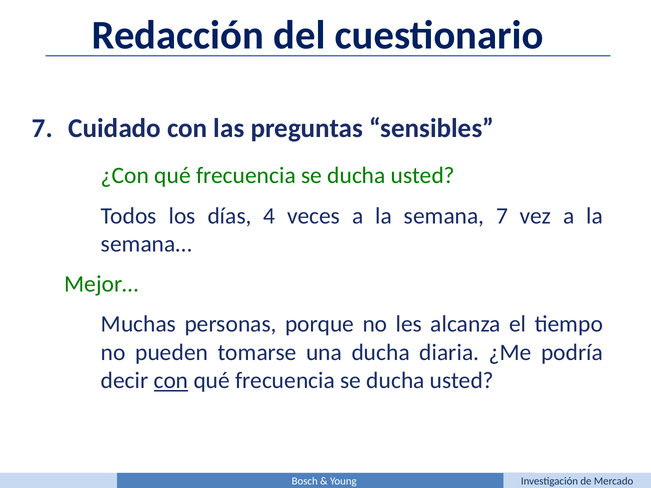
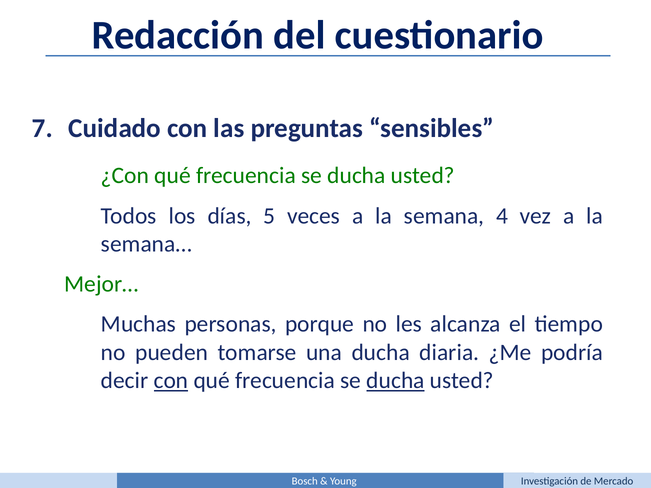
4: 4 -> 5 (269, 216)
semana 7: 7 -> 4 (502, 216)
ducha underline: none -> present (396, 381)
